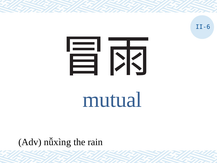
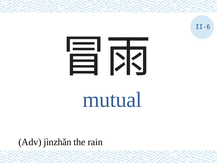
nǚxìng: nǚxìng -> jìnzhǎn (58, 142)
